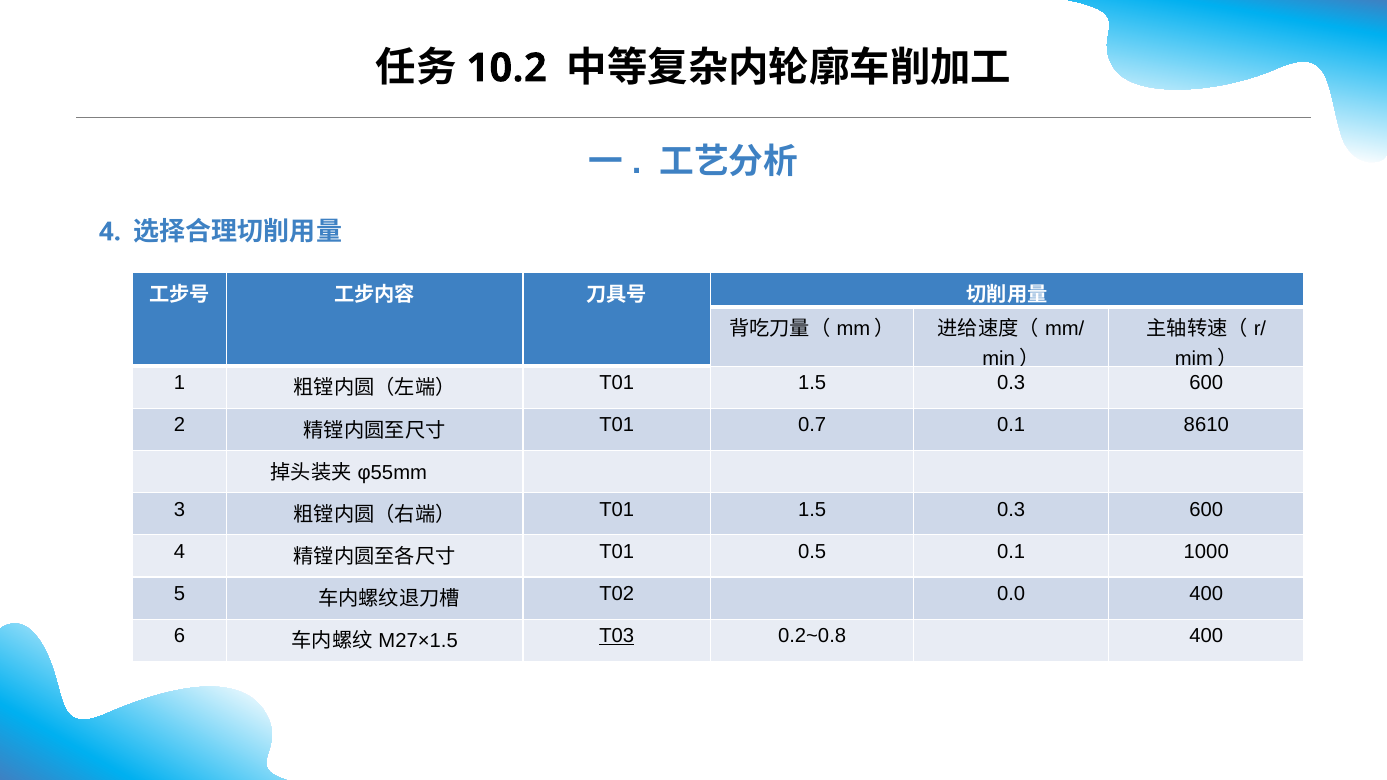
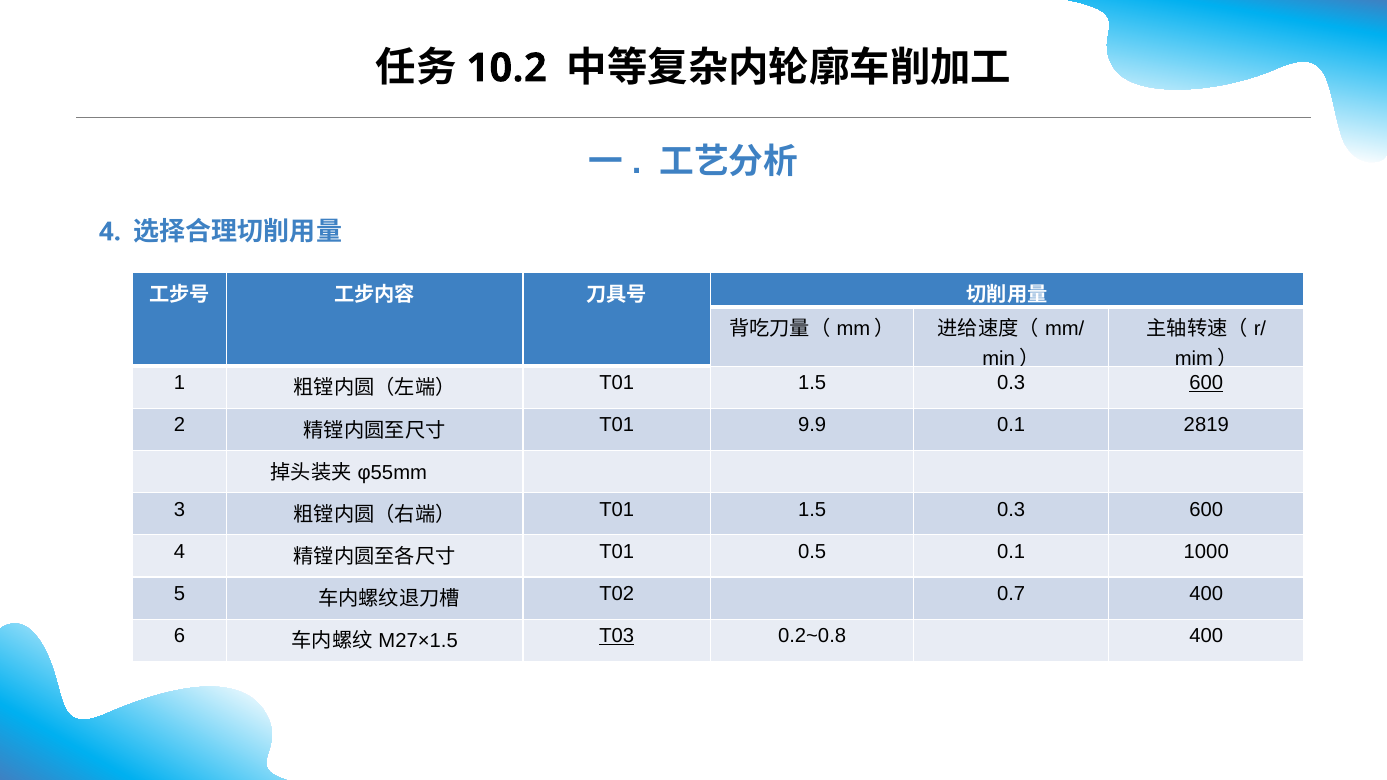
600 underline: none -> present (1206, 383)
0.7: 0.7 -> 9.9 (812, 425)
8610: 8610 -> 2819 (1206, 425)
0.0: 0.0 -> 0.7 (1011, 594)
